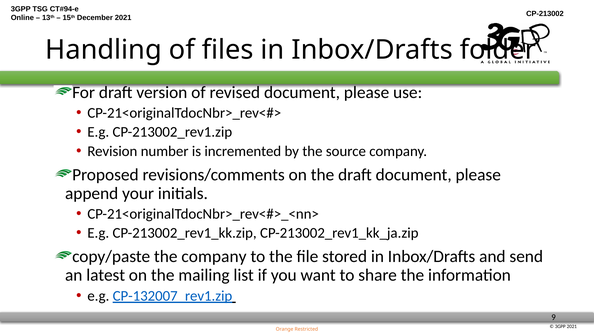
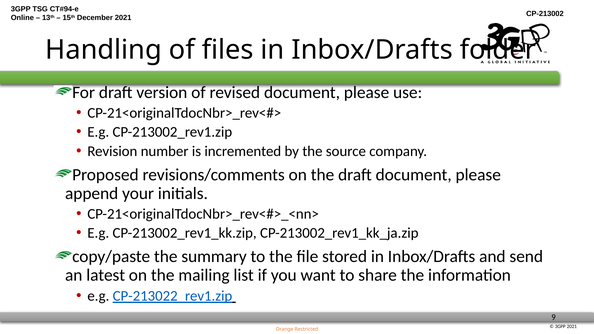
the company: company -> summary (214, 257)
CP-132007_rev1.zip: CP-132007_rev1.zip -> CP-213022_rev1.zip (172, 296)
